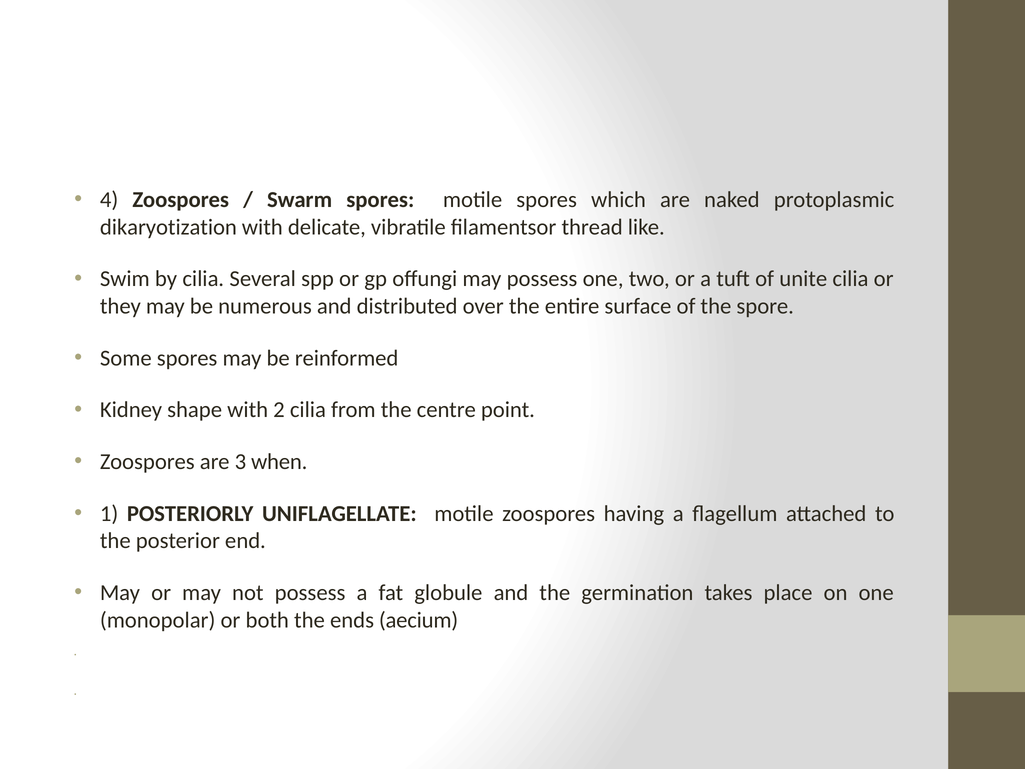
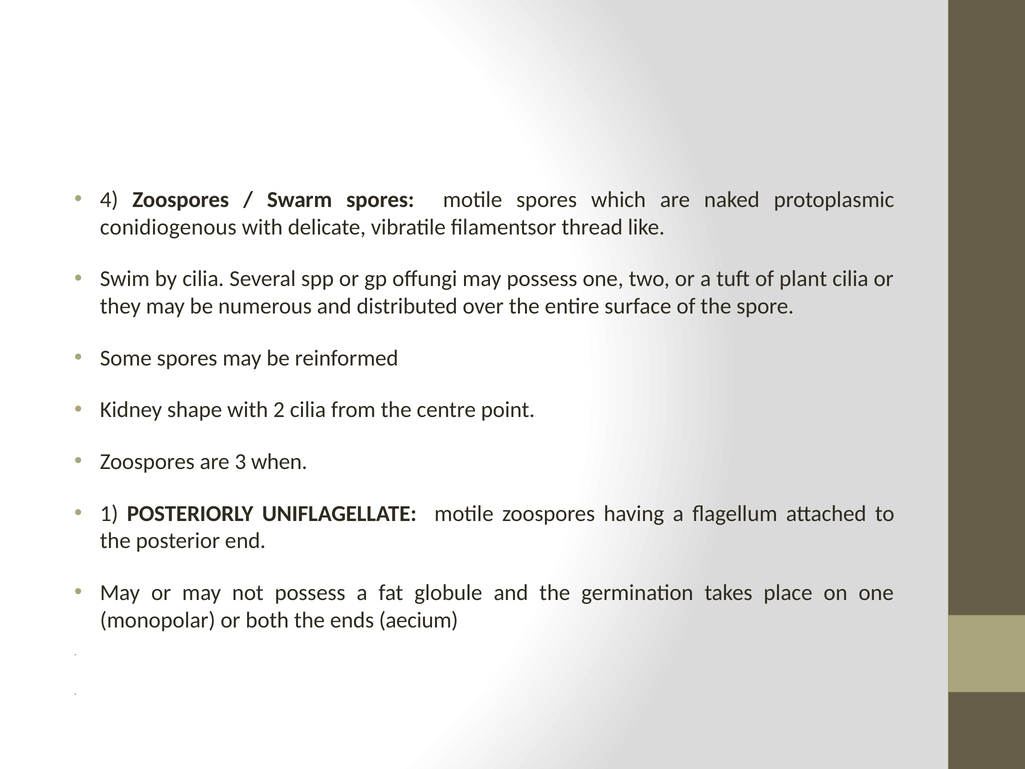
dikaryotization: dikaryotization -> conidiogenous (168, 227)
unite: unite -> plant (803, 279)
